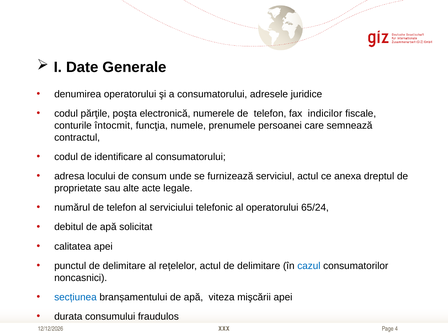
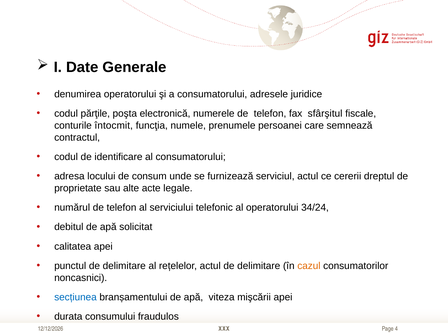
indicilor: indicilor -> sfârşitul (325, 114)
anexa: anexa -> cererii (348, 176)
65/24: 65/24 -> 34/24 (315, 208)
cazul colour: blue -> orange (309, 266)
